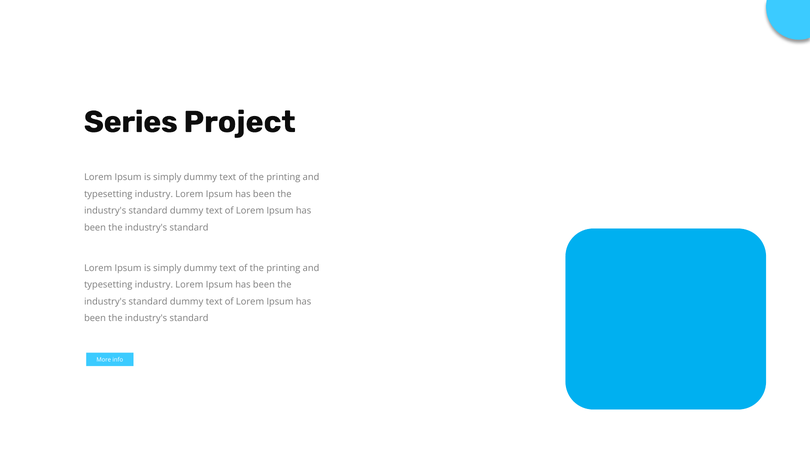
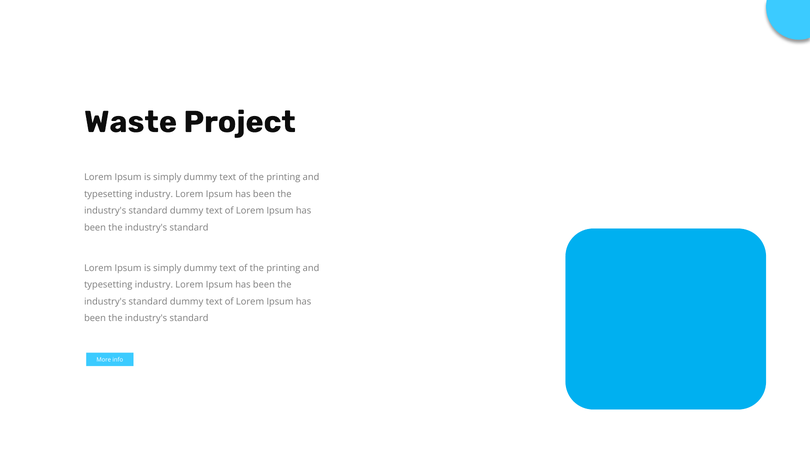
Series: Series -> Waste (131, 122)
